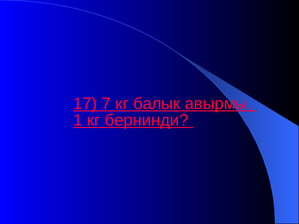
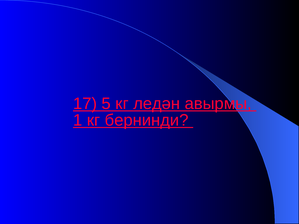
7: 7 -> 5 (106, 104)
балык: балык -> ледән (157, 104)
